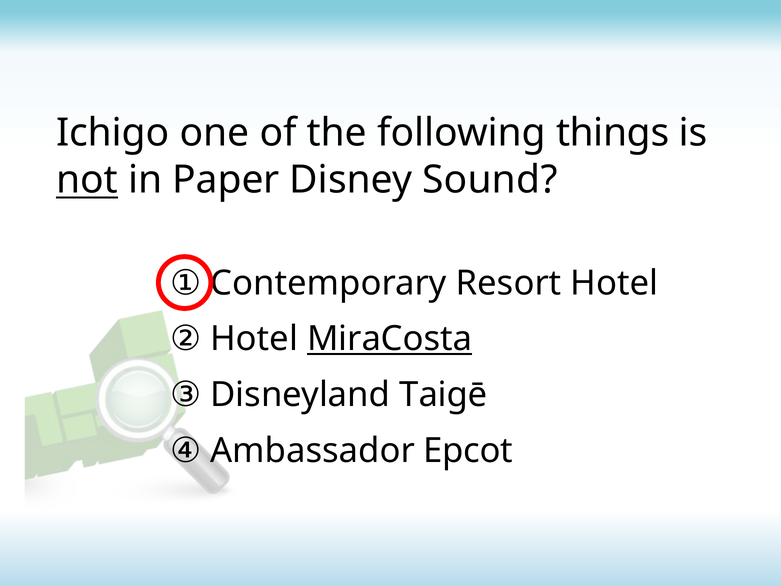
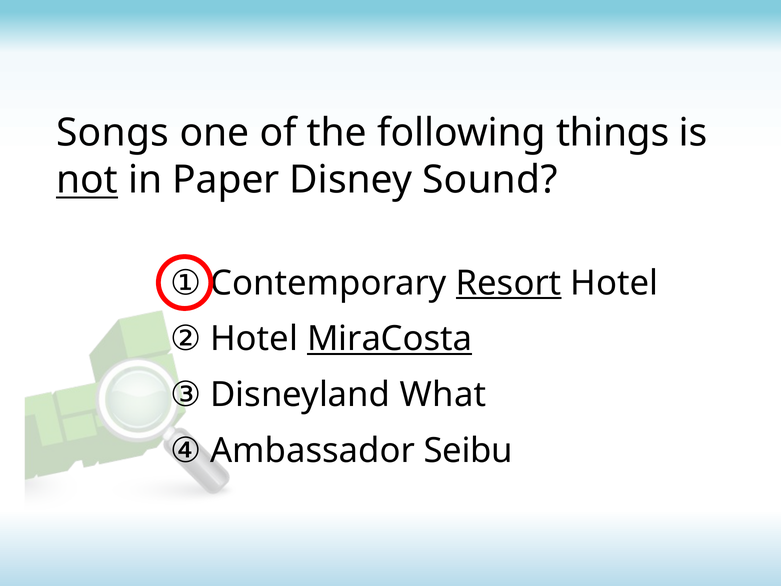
Ichigo: Ichigo -> Songs (113, 133)
Resort underline: none -> present (509, 283)
Taigē: Taigē -> What (443, 395)
Epcot: Epcot -> Seibu (468, 450)
